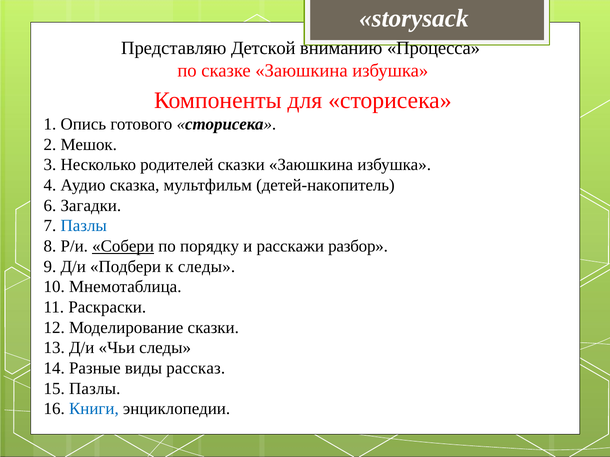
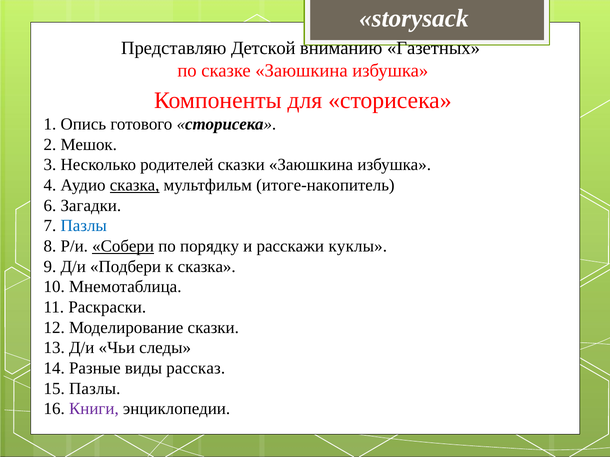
Процесса: Процесса -> Газетных (433, 48)
сказка underline: none -> present (135, 185)
детей-накопитель: детей-накопитель -> итоге-накопитель (325, 185)
разбор: разбор -> куклы (358, 246)
к следы: следы -> сказка (207, 267)
Книги colour: blue -> purple (94, 409)
